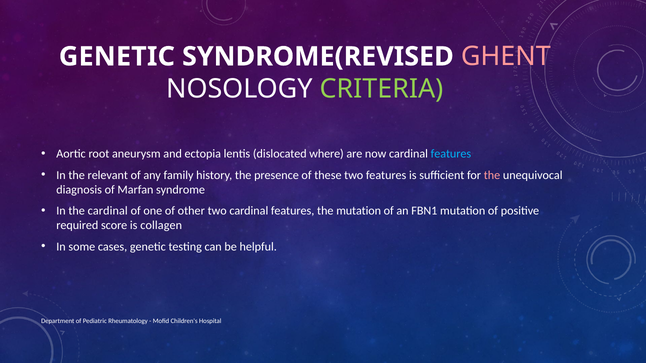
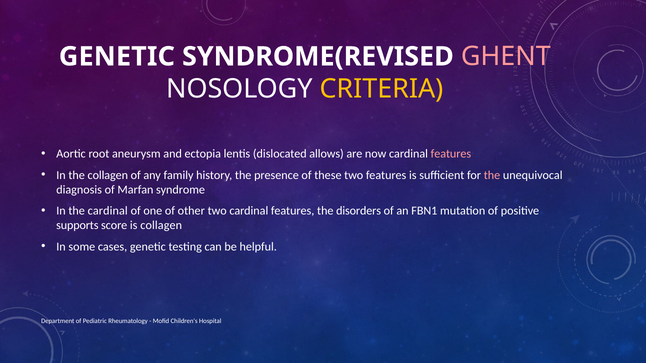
CRITERIA colour: light green -> yellow (381, 89)
where: where -> allows (327, 154)
features colour: light blue -> pink (451, 154)
the relevant: relevant -> collagen (108, 175)
the mutation: mutation -> disorders (359, 211)
required: required -> supports (77, 226)
